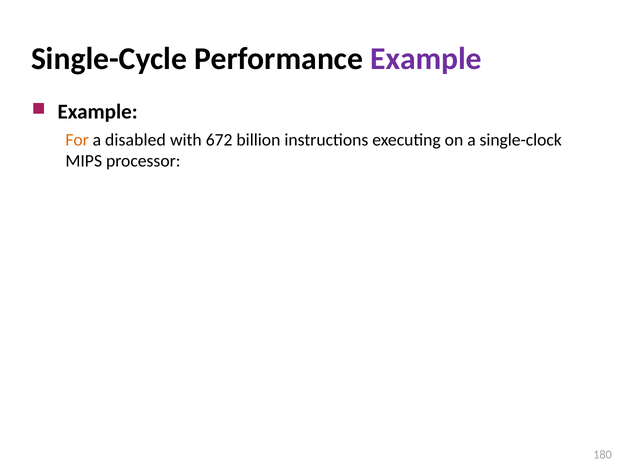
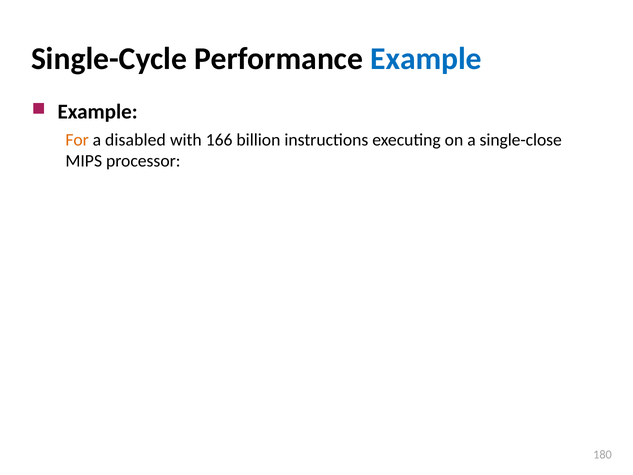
Example colour: purple -> blue (426, 59)
672: 672 -> 166 (219, 140)
single-clock: single-clock -> single-close (521, 140)
